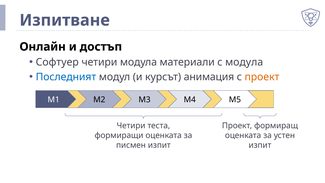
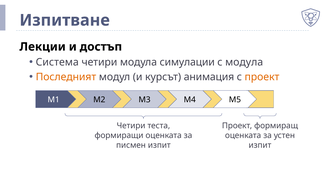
Онлайн: Онлайн -> Лекции (43, 47)
Софтуер: Софтуер -> Система (57, 62)
материали: материали -> симулации (187, 62)
Последният colour: blue -> orange (66, 77)
